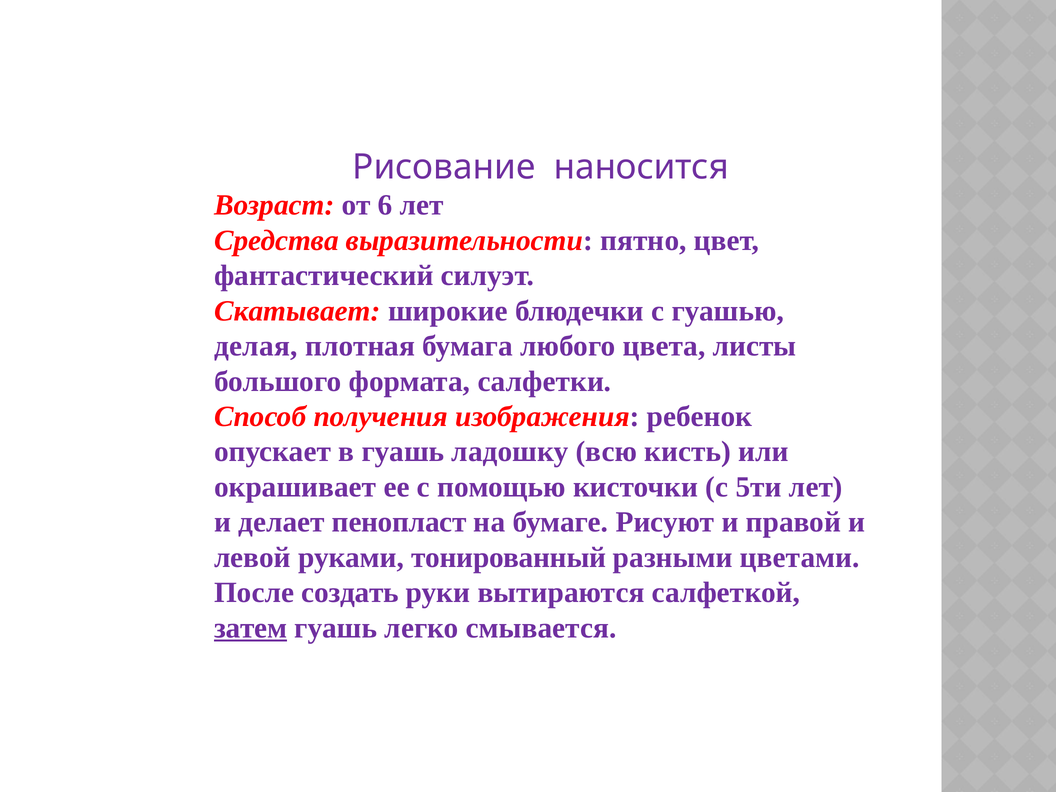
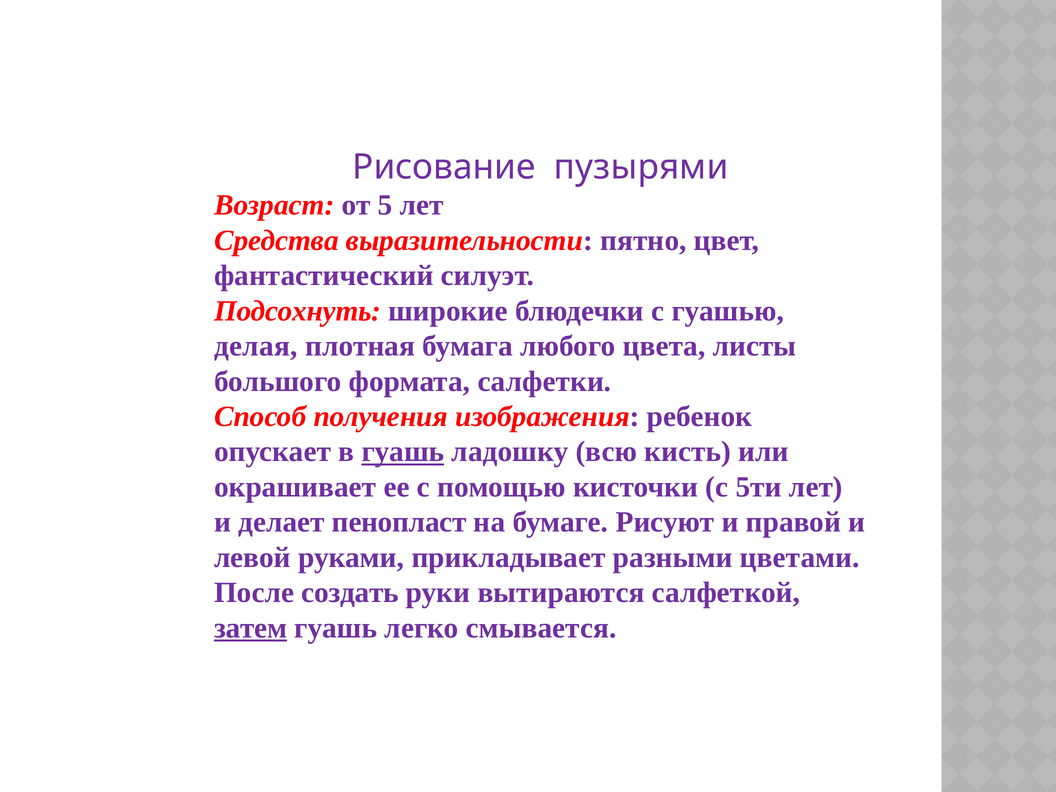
наносится: наносится -> пузырями (641, 167)
6: 6 -> 5 (385, 205)
Скатывает: Скатывает -> Подсохнуть (298, 311)
гуашь underline: none -> present (403, 452)
тонированный: тонированный -> прикладывает (509, 557)
